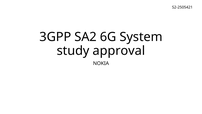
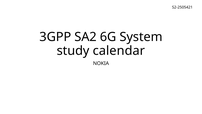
approval: approval -> calendar (119, 50)
